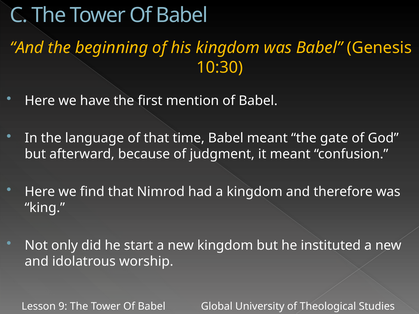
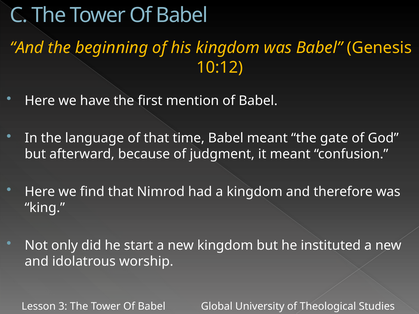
10:30: 10:30 -> 10:12 (220, 67)
9: 9 -> 3 (63, 307)
